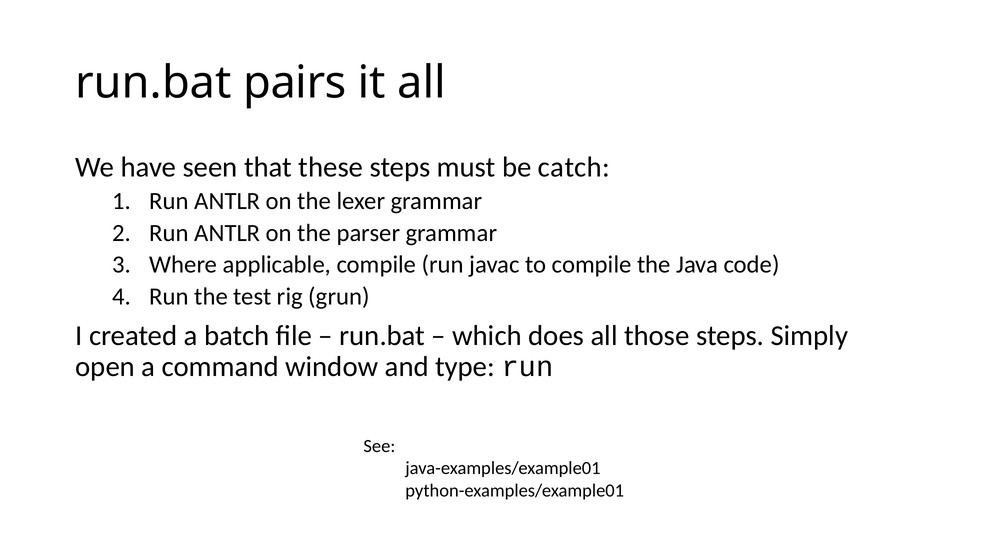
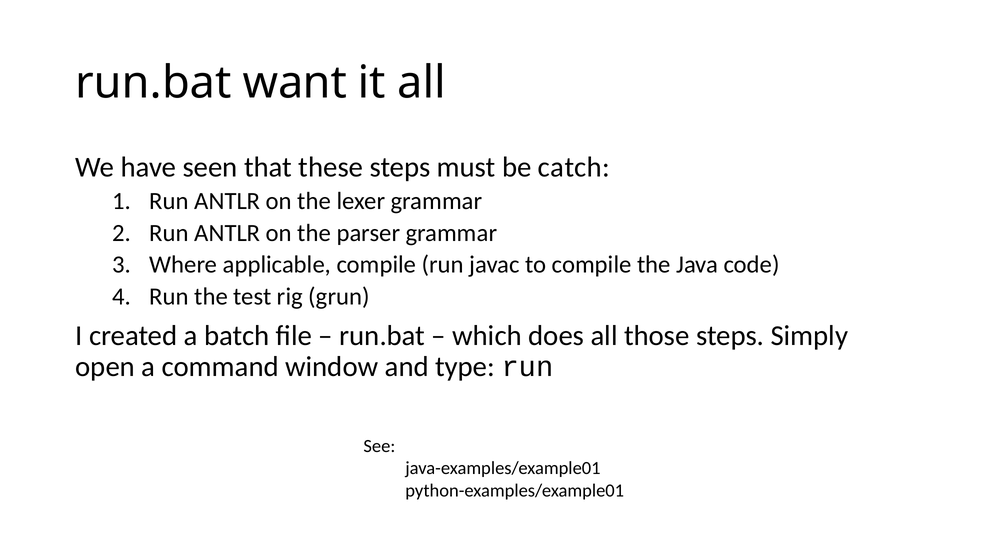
pairs: pairs -> want (295, 83)
